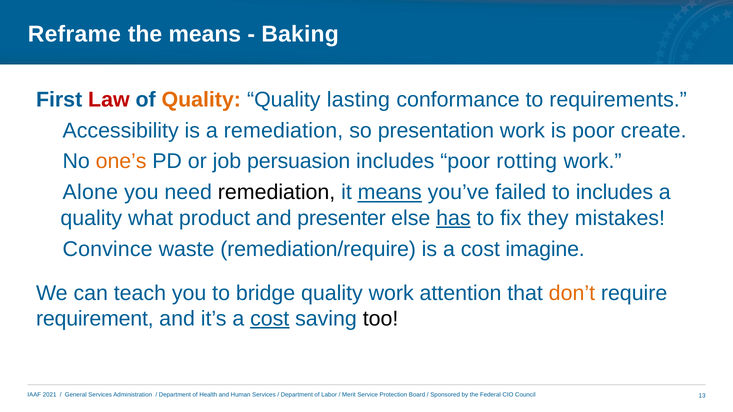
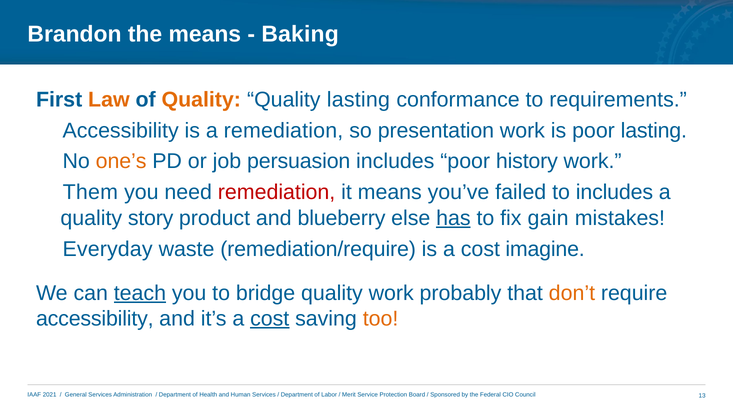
Reframe: Reframe -> Brandon (74, 34)
Law colour: red -> orange (109, 100)
poor create: create -> lasting (654, 131)
rotting: rotting -> history (527, 162)
Alone: Alone -> Them (90, 193)
remediation colour: black -> red (277, 193)
means underline: present -> none (390, 193)
what: what -> story (151, 218)
presenter: presenter -> blueberry (341, 218)
they: they -> gain (548, 218)
Convince: Convince -> Everyday (108, 249)
teach underline: none -> present (140, 293)
attention: attention -> probably (460, 293)
requirement: requirement -> accessibility (95, 319)
too colour: black -> orange (381, 319)
